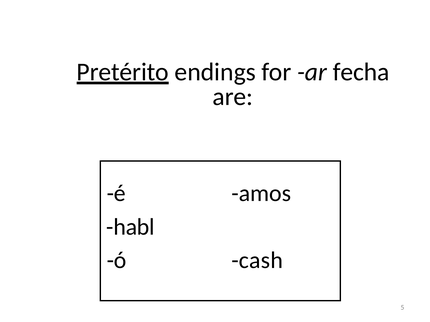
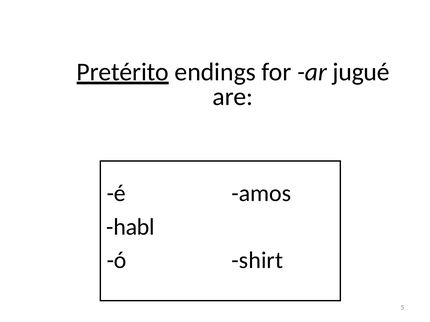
fecha: fecha -> jugué (361, 72)
cash: cash -> shirt (257, 261)
